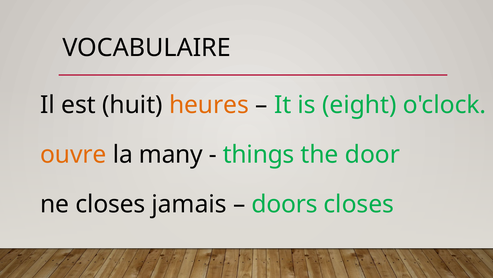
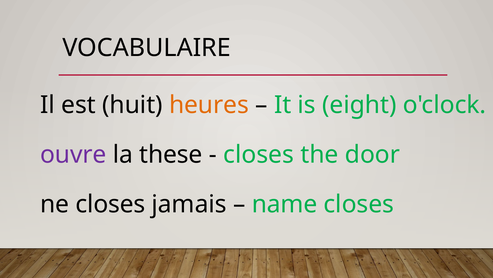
ouvre colour: orange -> purple (73, 154)
many: many -> these (171, 154)
things: things -> closes (259, 154)
doors: doors -> name (285, 204)
